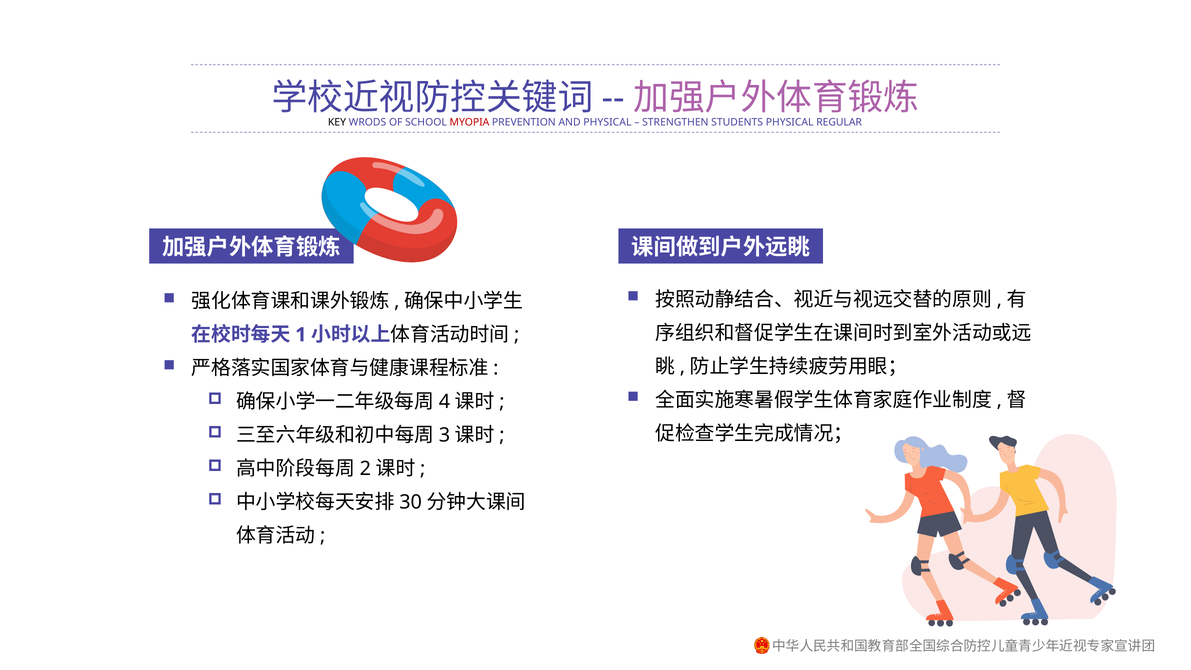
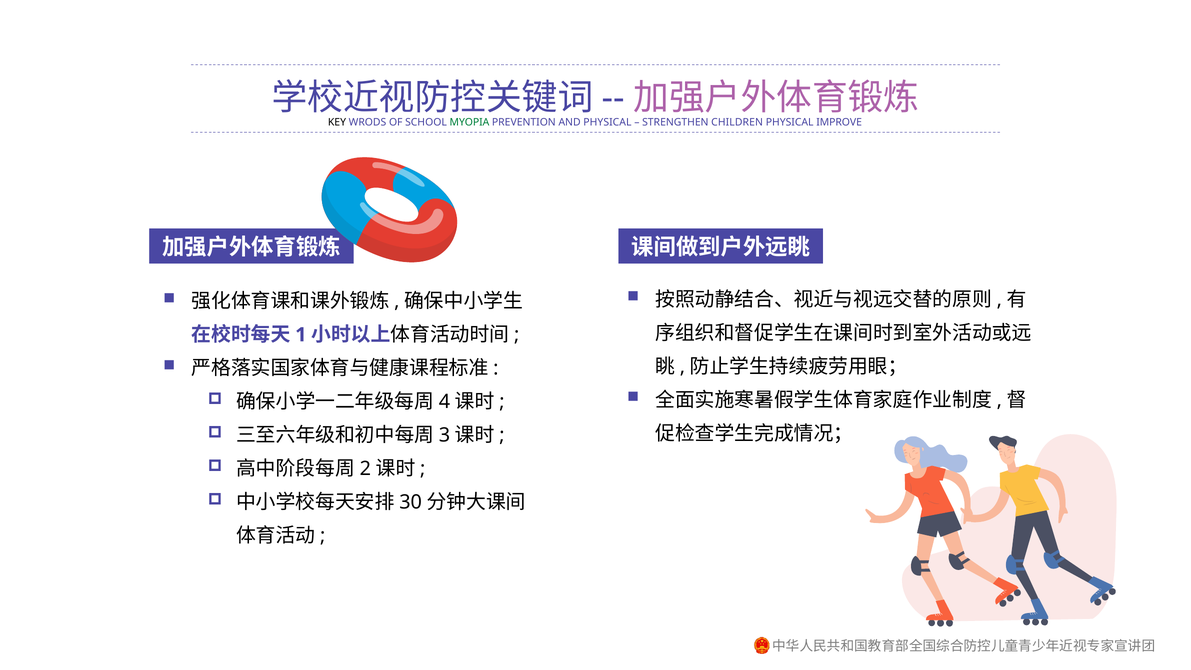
MYOPIA colour: red -> green (469, 122)
STUDENTS: STUDENTS -> CHILDREN (737, 122)
REGULAR: REGULAR -> IMPROVE (839, 122)
